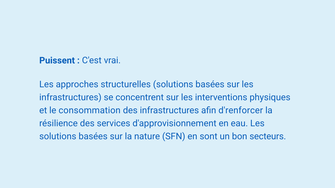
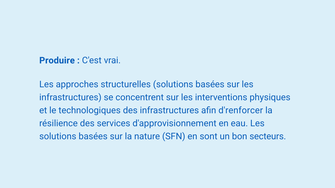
Puissent: Puissent -> Produire (57, 61)
consommation: consommation -> technologiques (90, 111)
